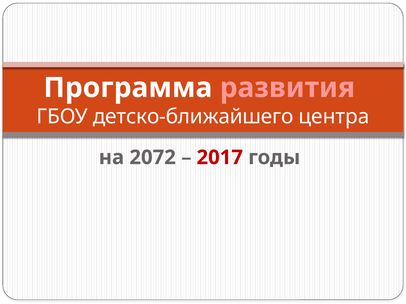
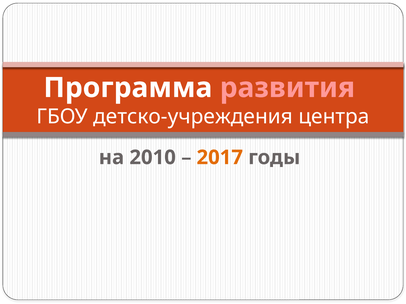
детско-ближайшего: детско-ближайшего -> детско-учреждения (193, 117)
2072: 2072 -> 2010 (153, 158)
2017 colour: red -> orange (220, 158)
